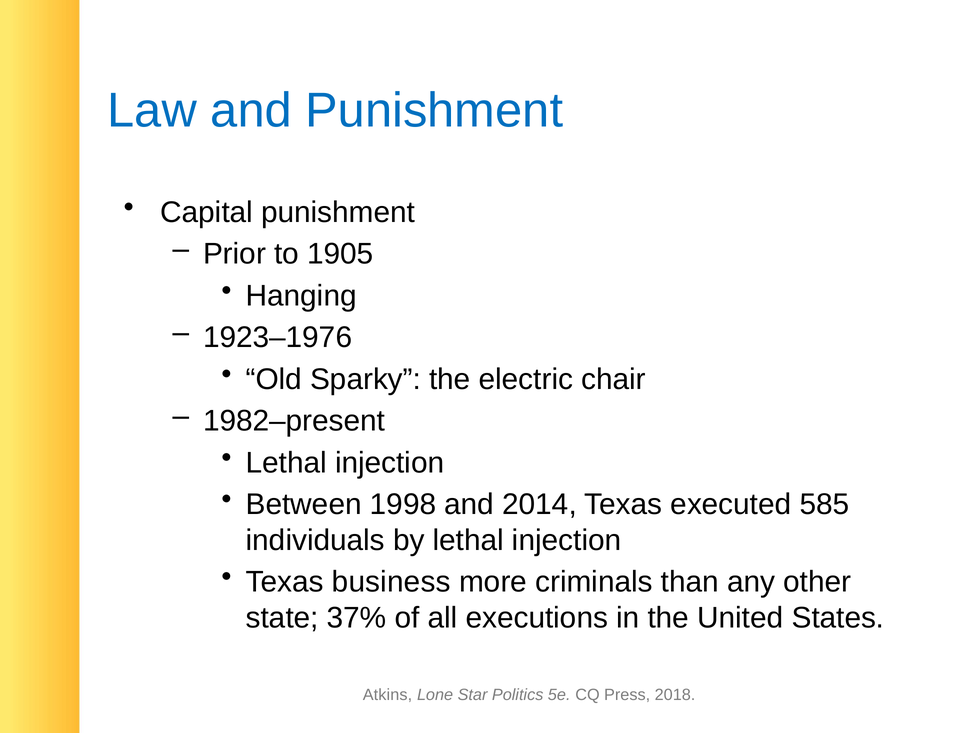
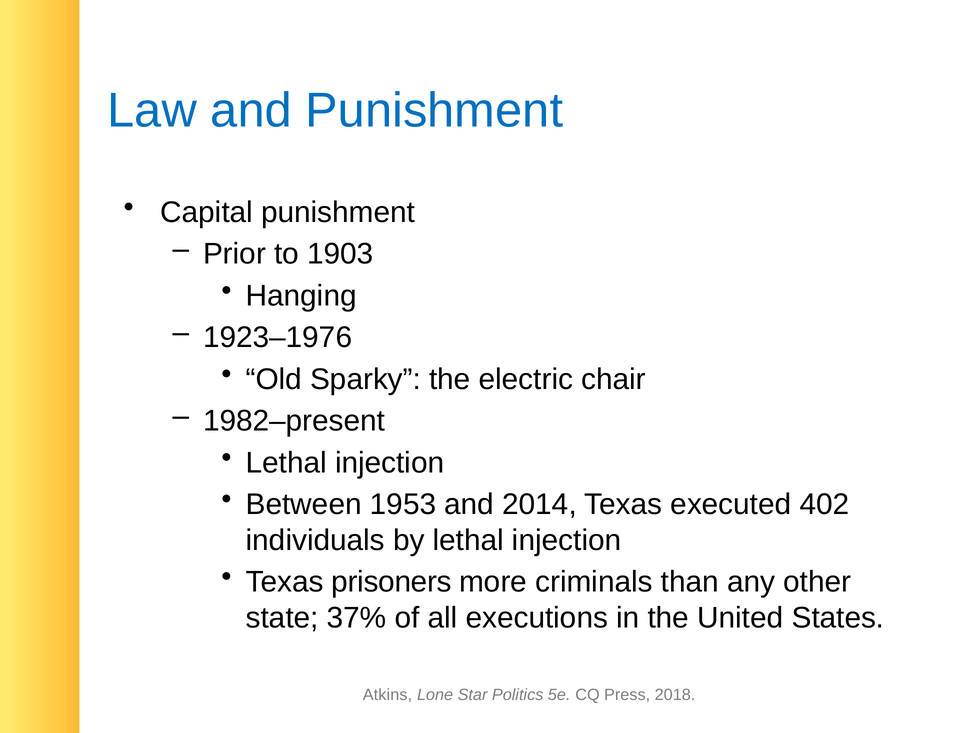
1905: 1905 -> 1903 (340, 254)
1998: 1998 -> 1953 (403, 504)
585: 585 -> 402 (824, 504)
business: business -> prisoners (391, 582)
